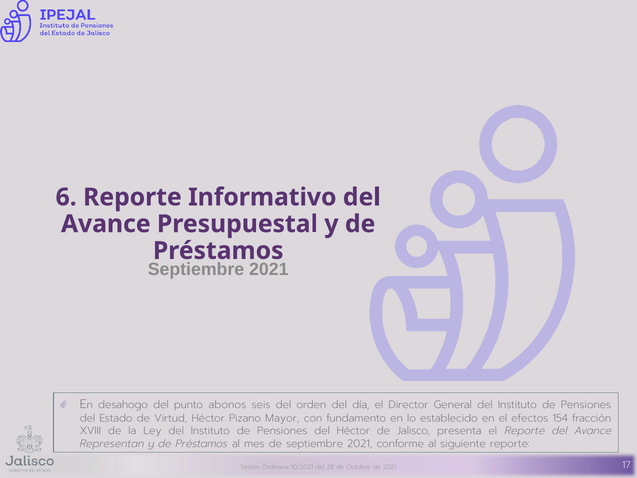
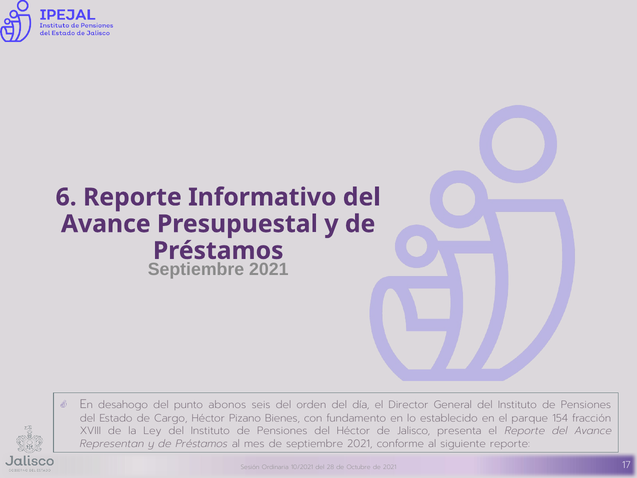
Virtud: Virtud -> Cargo (171, 418)
Mayor: Mayor -> Bienes (282, 418)
efectos: efectos -> parque (530, 418)
